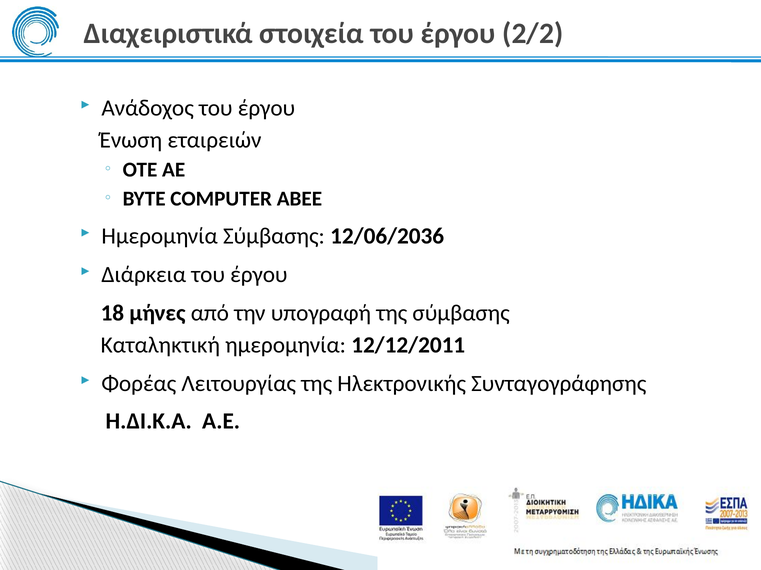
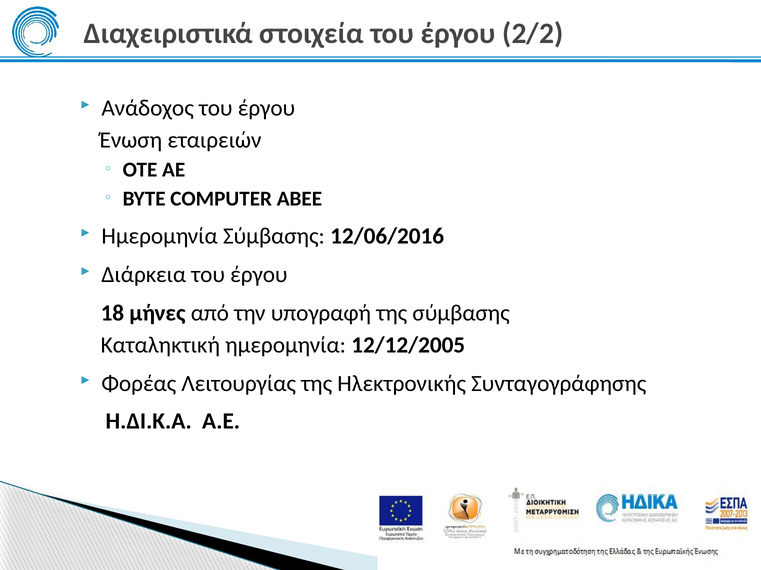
12/06/2036: 12/06/2036 -> 12/06/2016 (387, 236)
12/12/2011: 12/12/2011 -> 12/12/2005 (408, 345)
